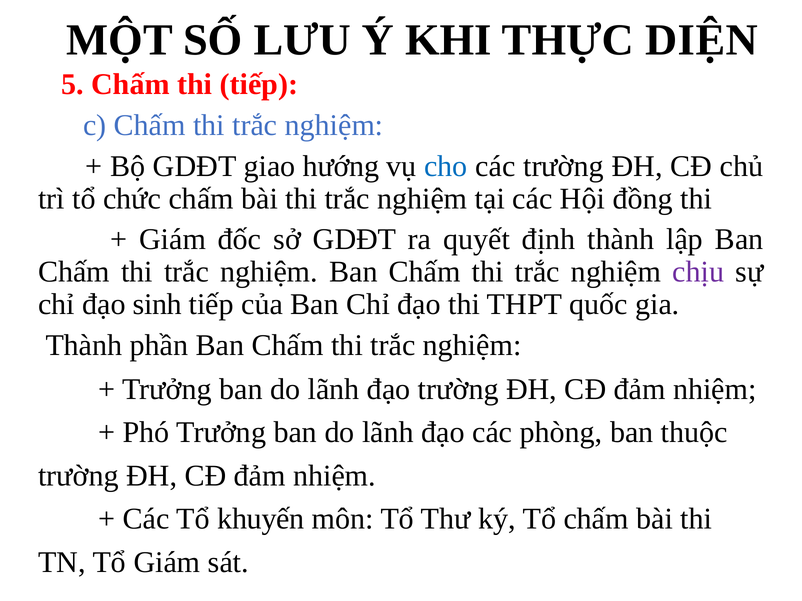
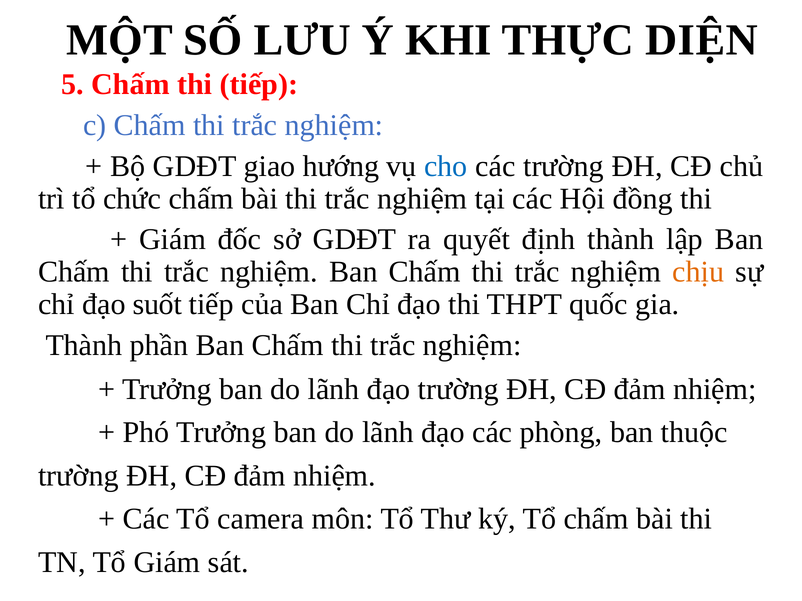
chịu colour: purple -> orange (698, 272)
sinh: sinh -> suốt (157, 305)
khuyến: khuyến -> camera (261, 519)
